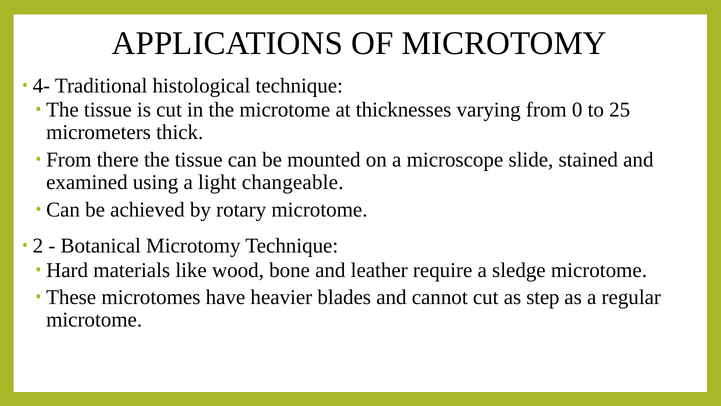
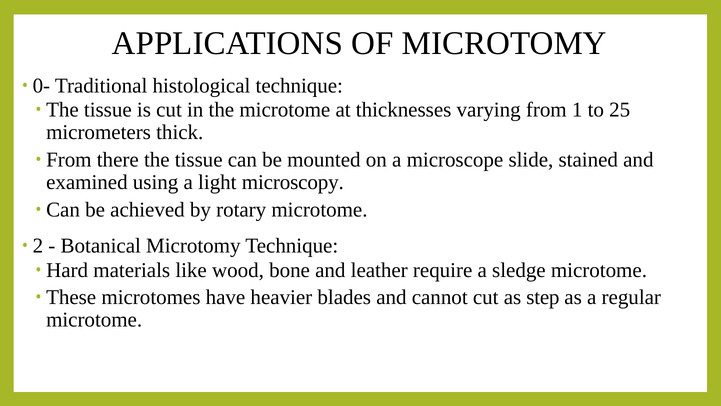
4-: 4- -> 0- (41, 85)
0: 0 -> 1 (577, 110)
changeable: changeable -> microscopy (293, 182)
